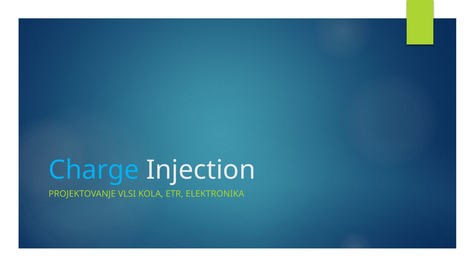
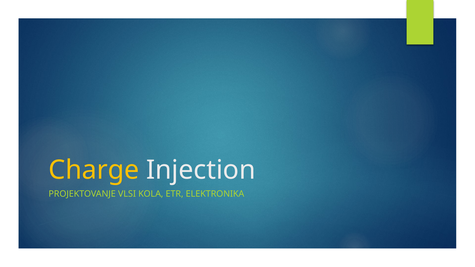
Charge colour: light blue -> yellow (94, 170)
